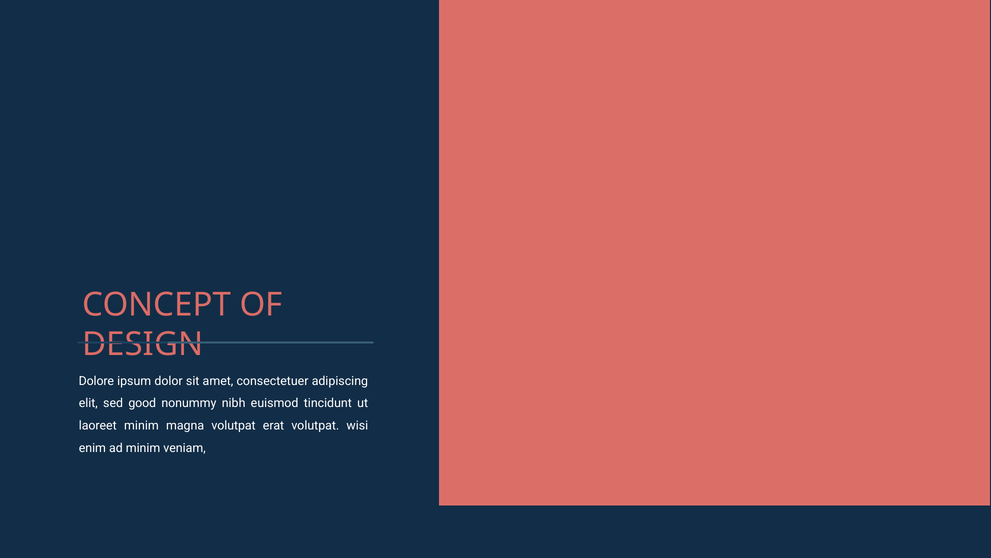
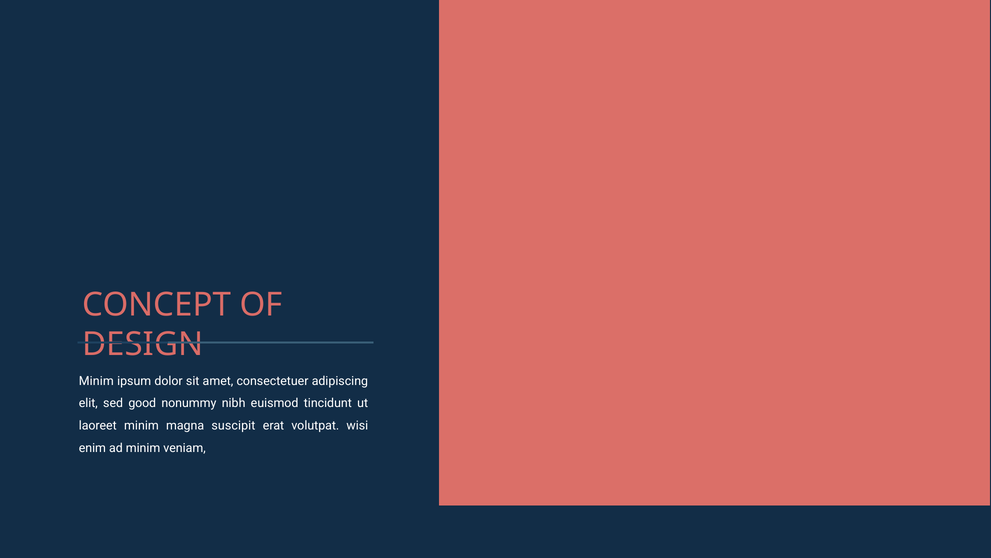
Dolore: Dolore -> Minim (96, 381)
magna volutpat: volutpat -> suscipit (233, 425)
